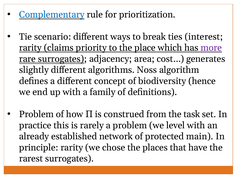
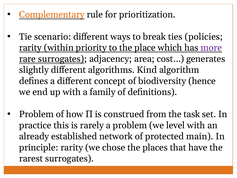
Complementary colour: blue -> orange (52, 14)
interest: interest -> policies (204, 37)
claims: claims -> within (59, 48)
Noss: Noss -> Kind (147, 70)
